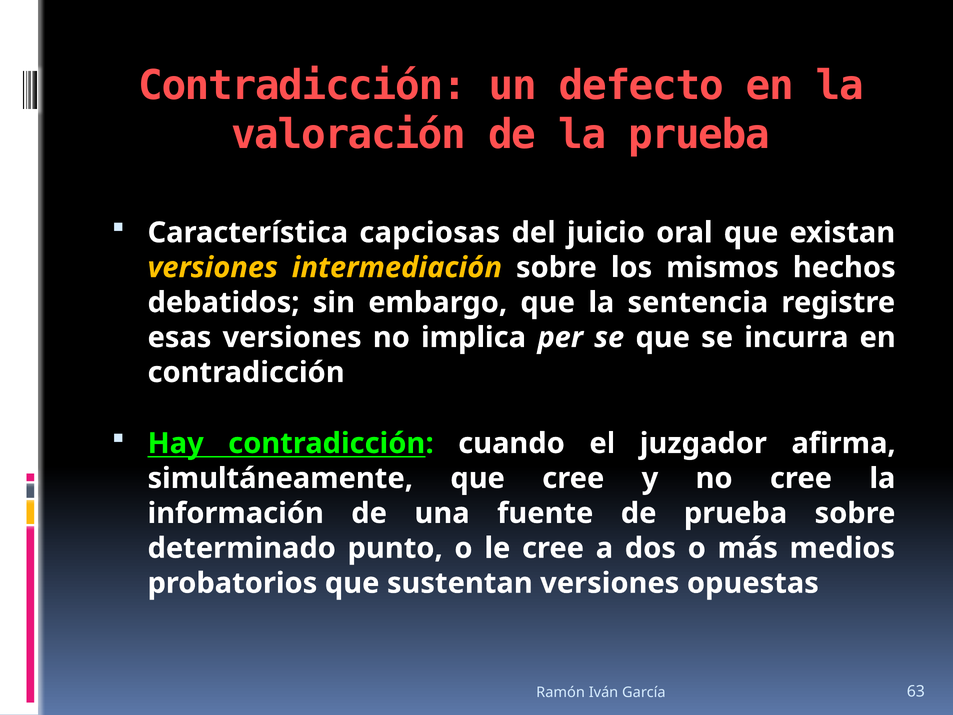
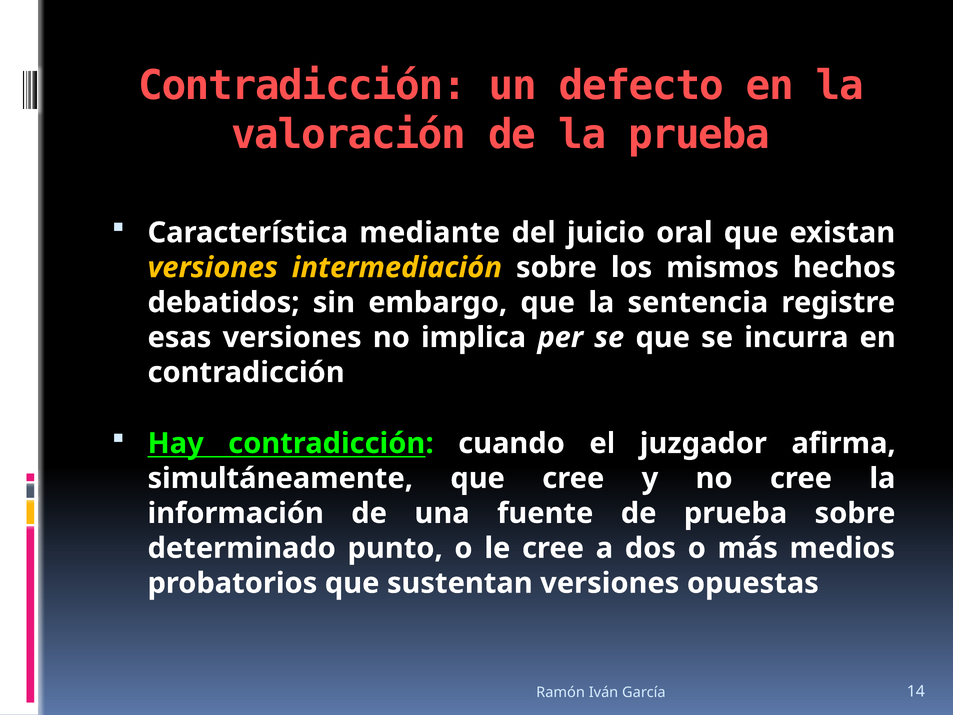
capciosas: capciosas -> mediante (430, 233)
63: 63 -> 14 (916, 691)
